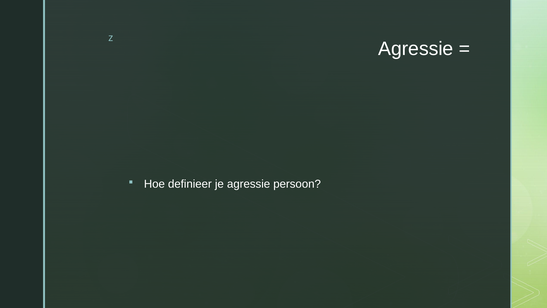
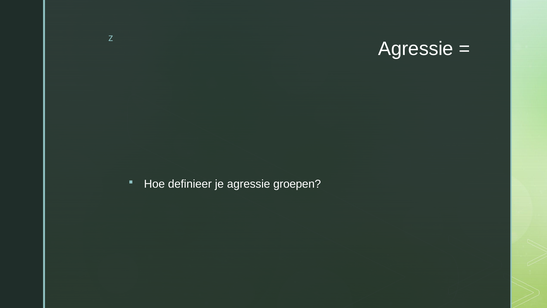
persoon: persoon -> groepen (297, 184)
